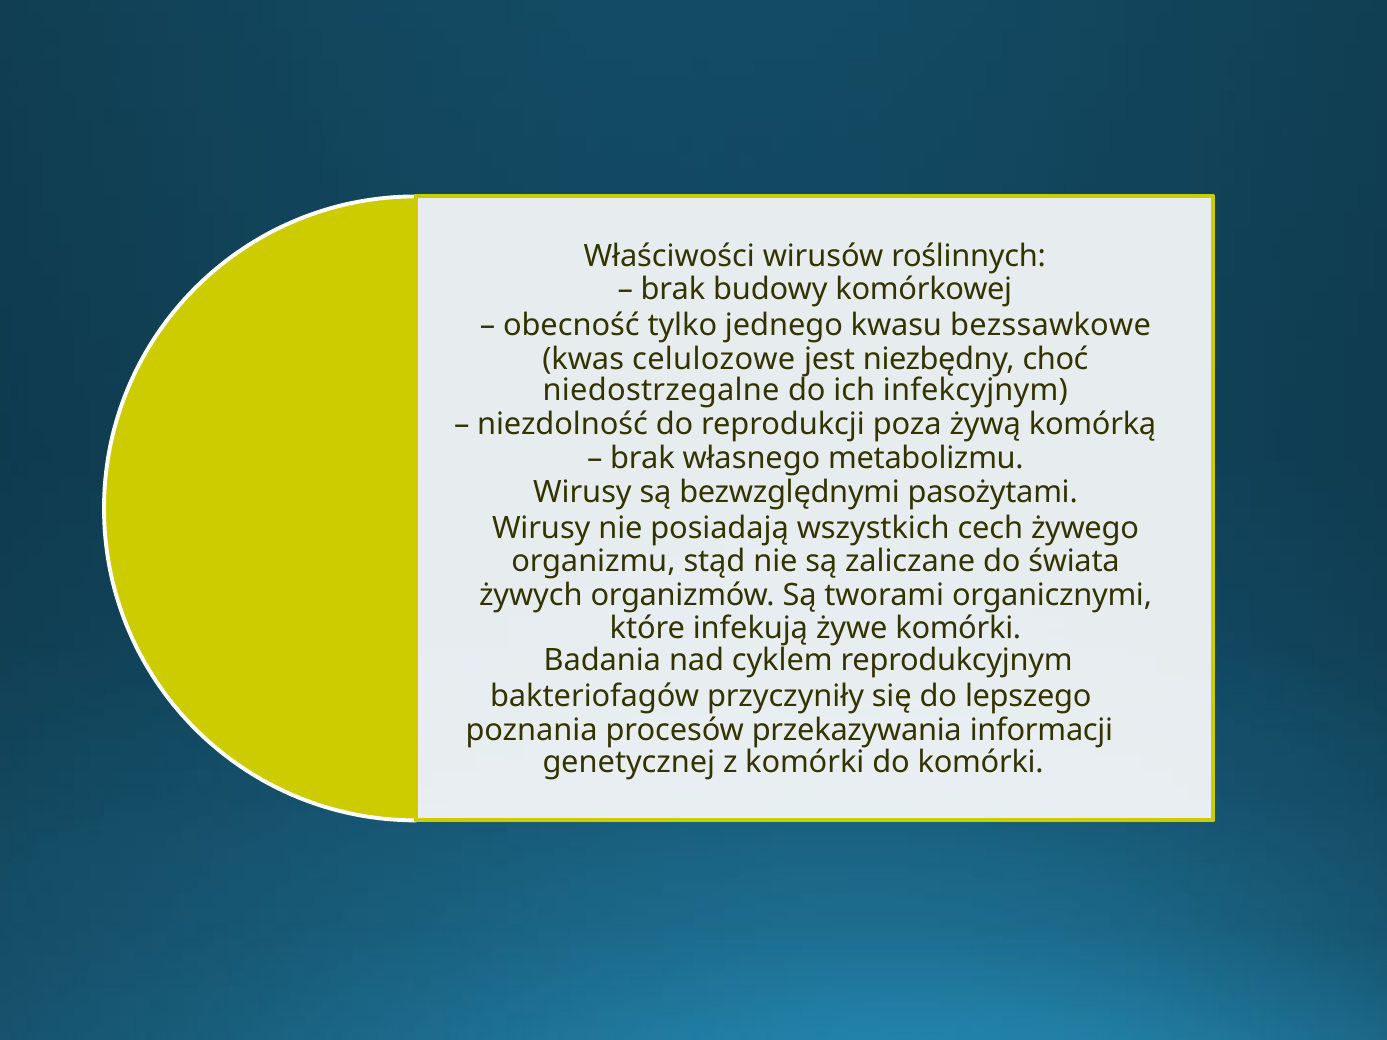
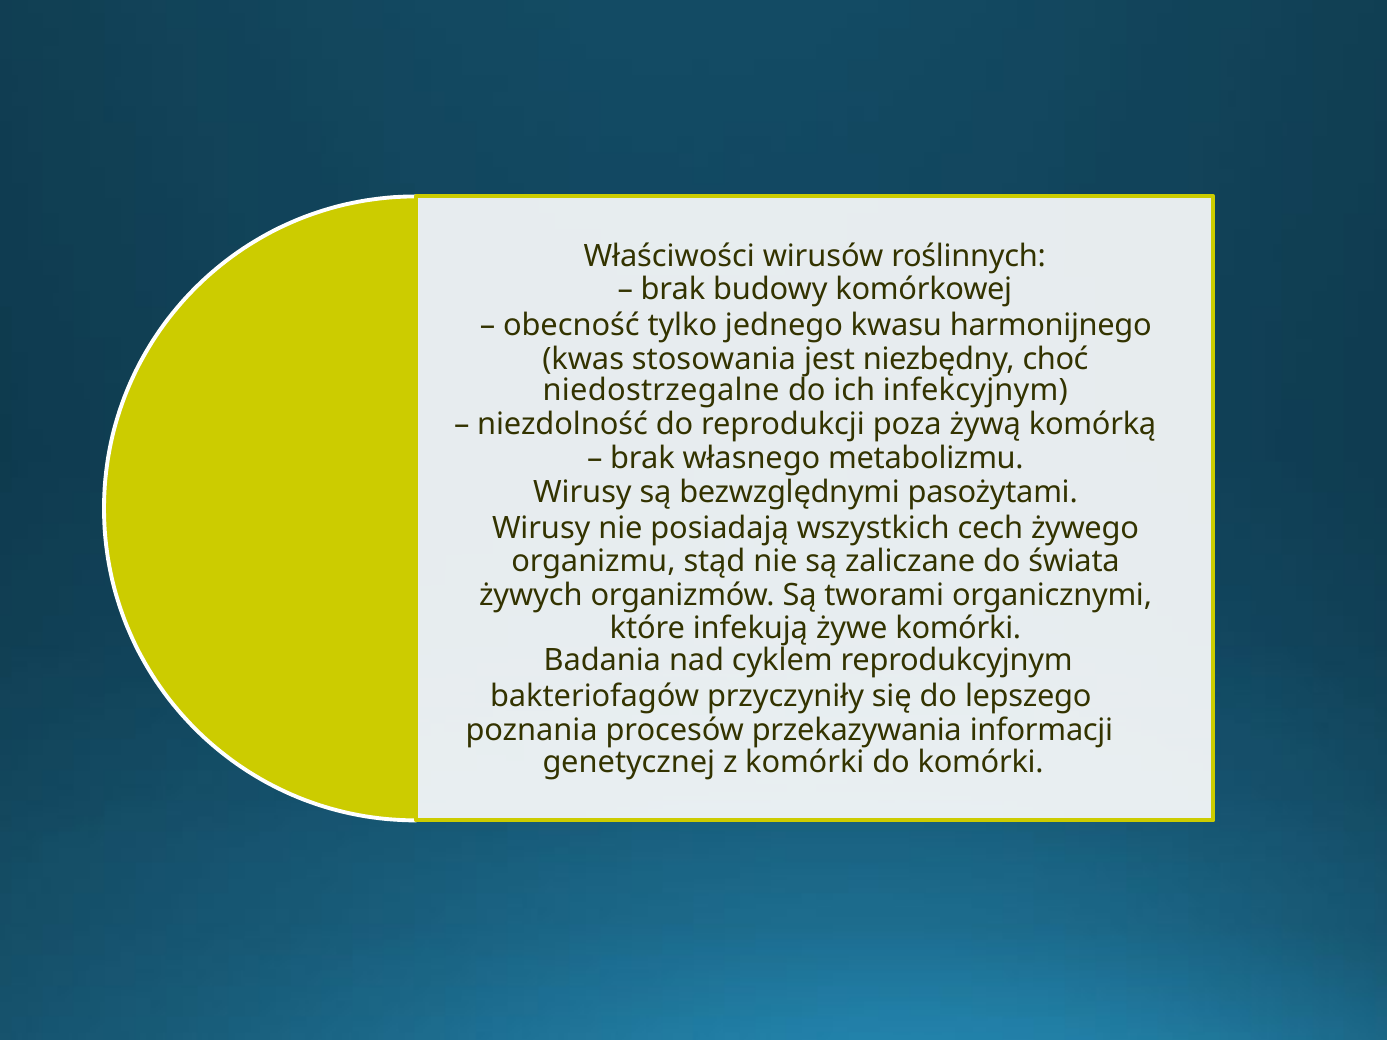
bezssawkowe: bezssawkowe -> harmonijnego (1051, 326)
celulozowe: celulozowe -> stosowania (714, 359)
